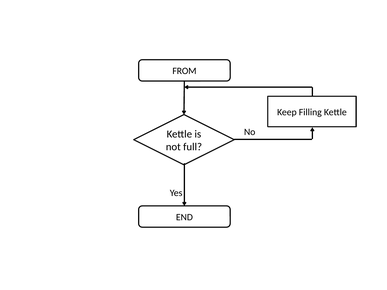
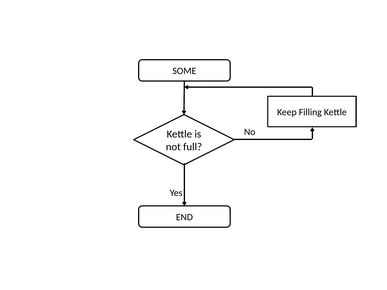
FROM: FROM -> SOME (184, 71)
